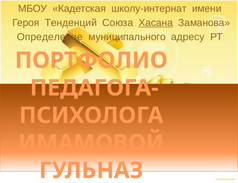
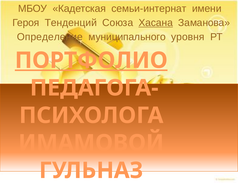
школу-интернат: школу-интернат -> семьи-интернат (149, 9)
адресу: адресу -> уровня (188, 37)
ПОРТФОЛИО underline: none -> present (91, 60)
